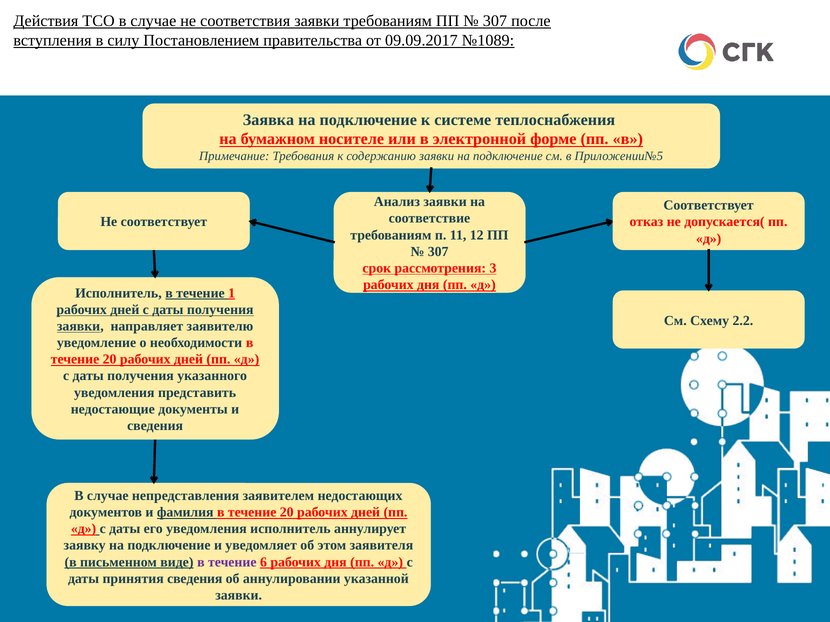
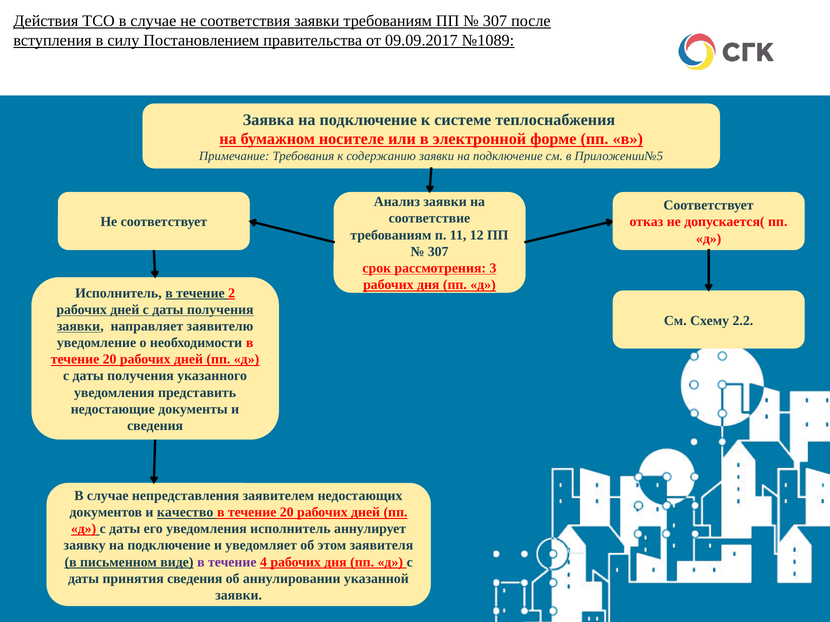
1: 1 -> 2 (232, 293)
фамилия: фамилия -> качество (185, 513)
6: 6 -> 4 (264, 562)
